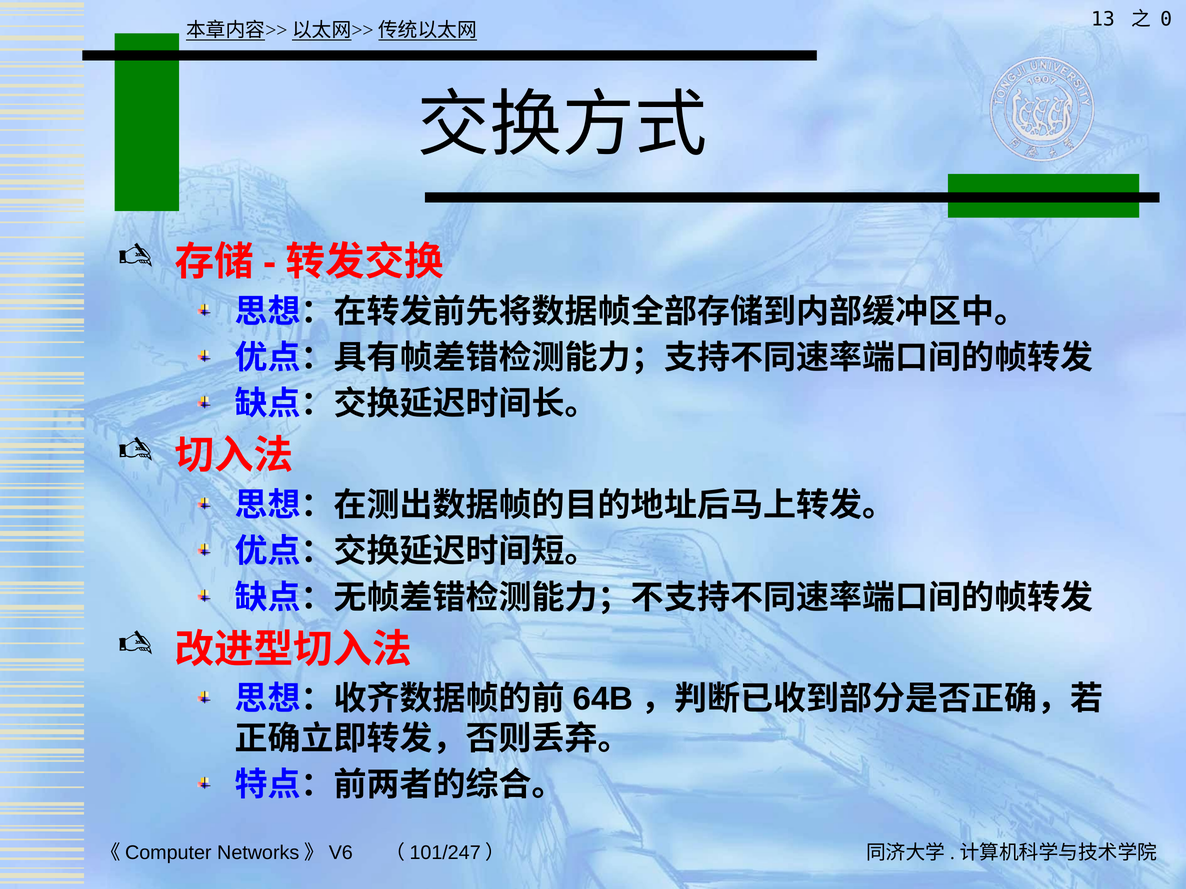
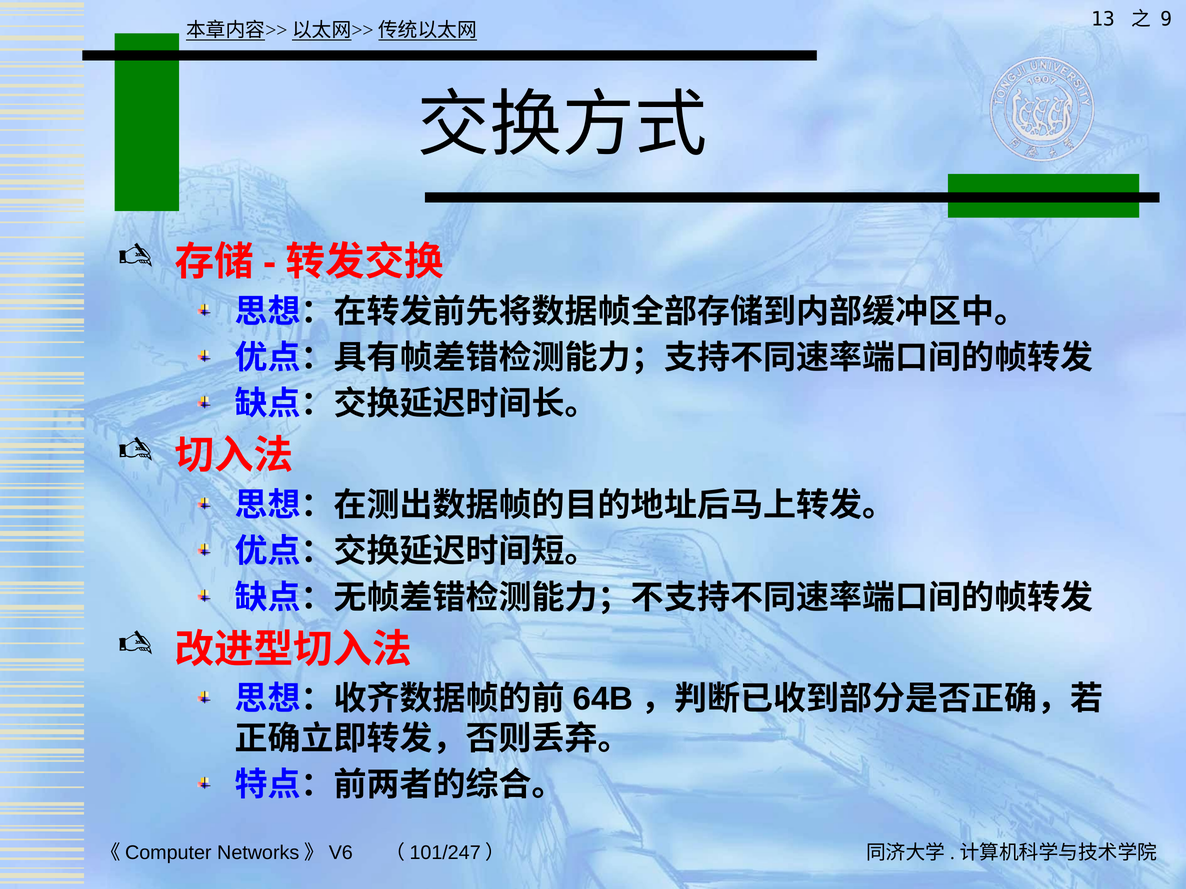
0: 0 -> 9 (1166, 19)
